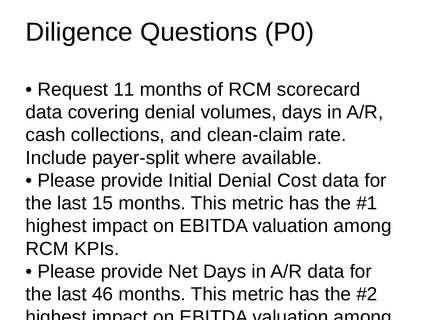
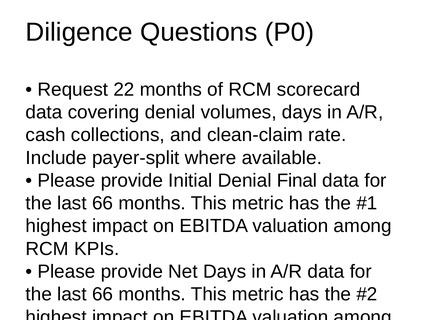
11: 11 -> 22 (124, 90)
Denial Cost: Cost -> Final (297, 181)
15: 15 -> 66 (103, 203)
46: 46 -> 66 (103, 295)
